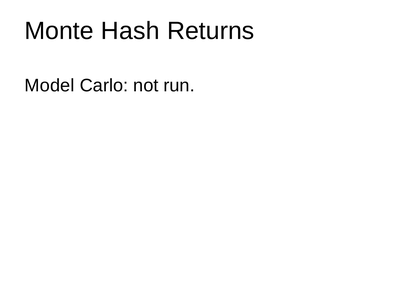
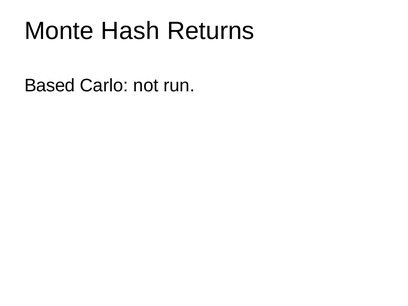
Model: Model -> Based (50, 86)
